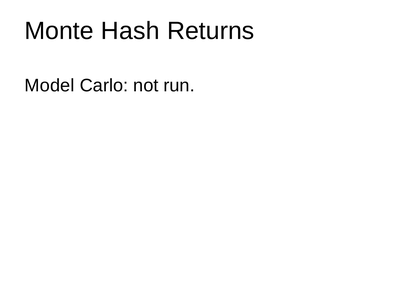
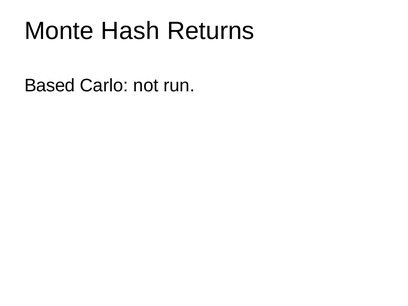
Model: Model -> Based (50, 86)
